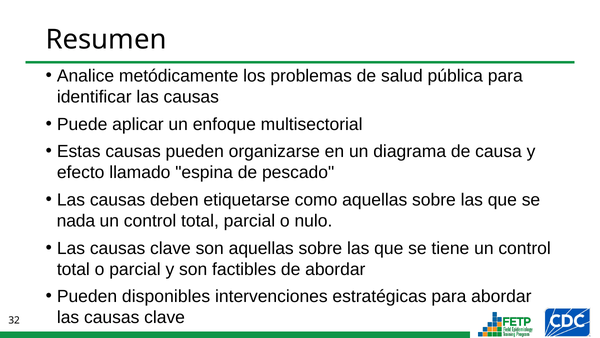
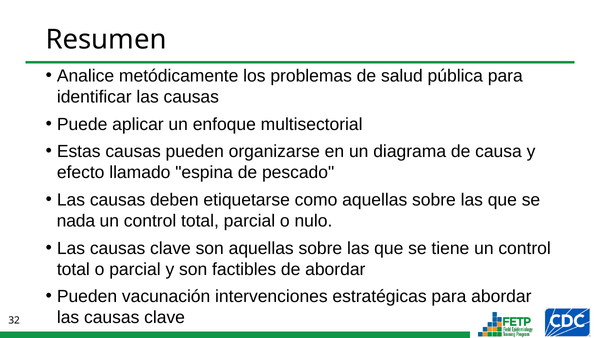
disponibles: disponibles -> vacunación (166, 296)
